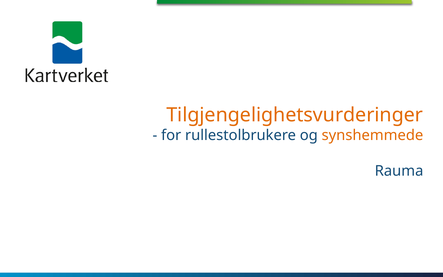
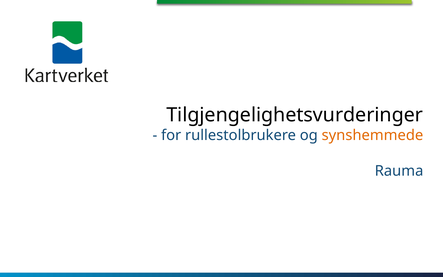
Tilgjengelighetsvurderinger colour: orange -> black (295, 115)
